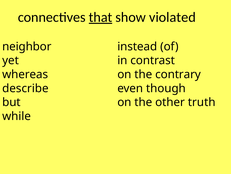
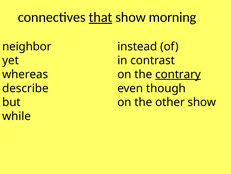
violated: violated -> morning (173, 17)
contrary underline: none -> present (178, 74)
other truth: truth -> show (202, 102)
